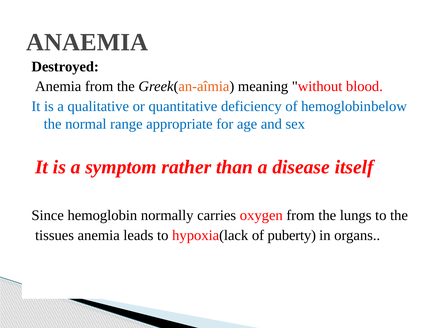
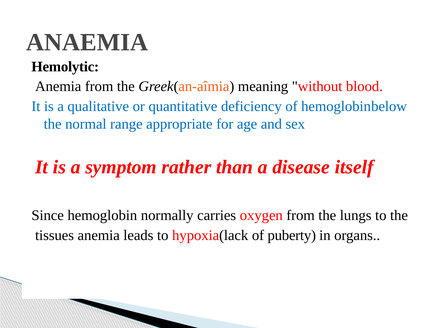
Destroyed: Destroyed -> Hemolytic (65, 67)
